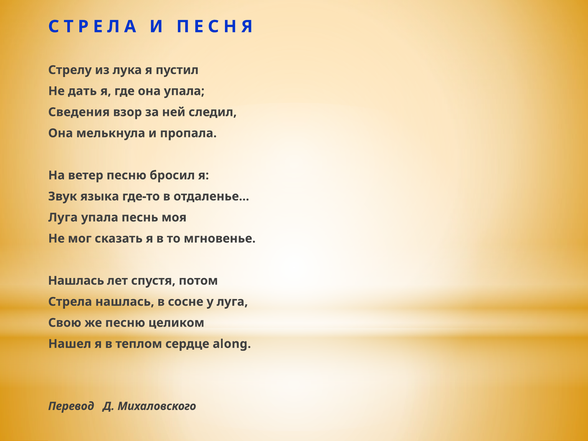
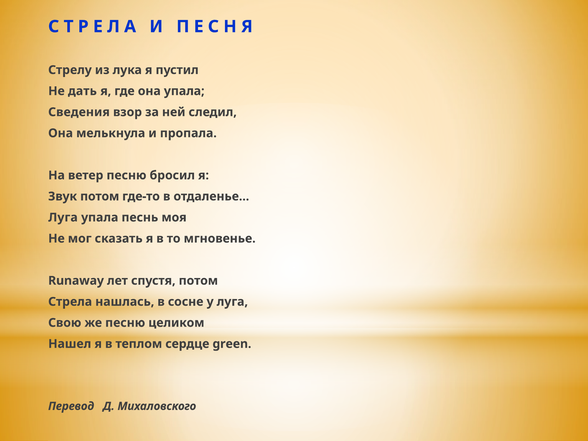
Звук языка: языка -> потом (100, 196)
Нашлась: Нашлась -> Runaway (76, 281)
along: along -> green (232, 344)
